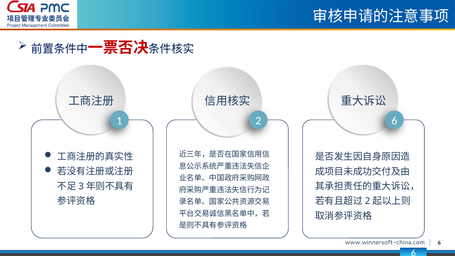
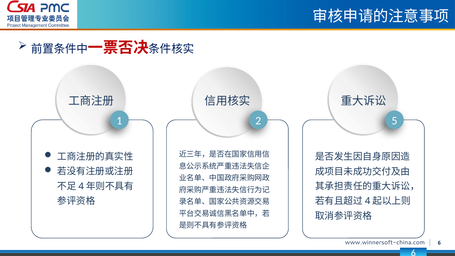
2 6: 6 -> 5 (394, 121)
3: 3 -> 4 (81, 186)
2: 2 -> 4 (368, 201)
